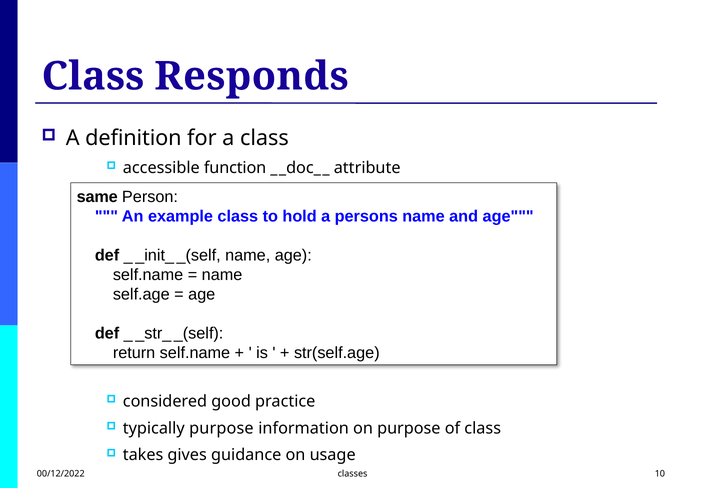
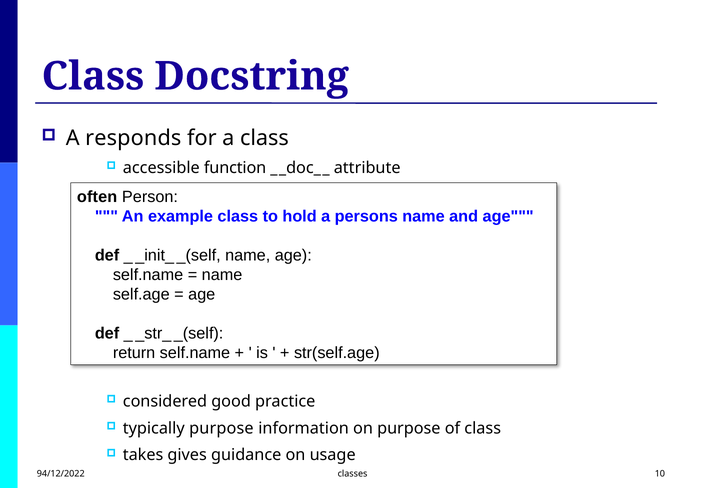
Responds: Responds -> Docstring (252, 76)
definition: definition -> responds (133, 138)
same: same -> often (97, 197)
00/12/2022: 00/12/2022 -> 94/12/2022 (61, 473)
